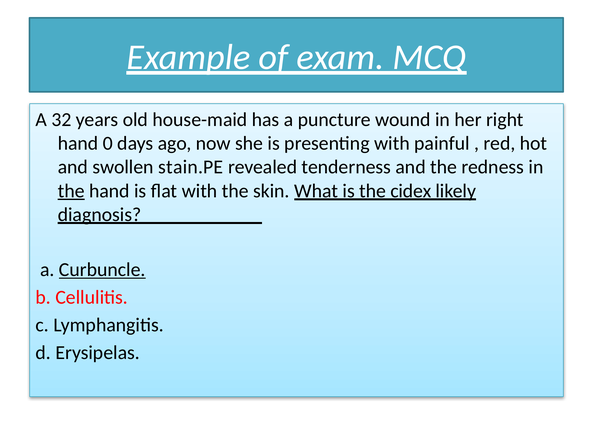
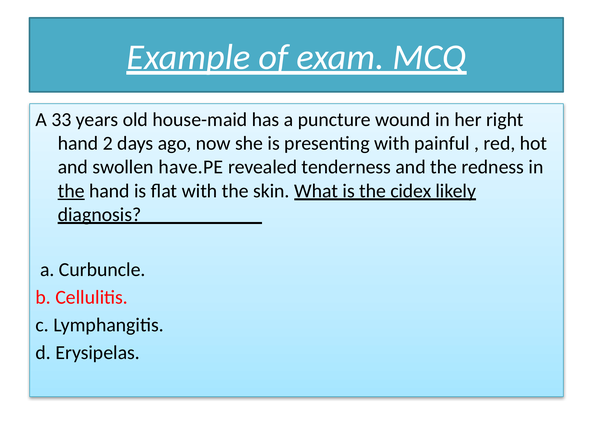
32: 32 -> 33 (61, 120)
0: 0 -> 2 (108, 144)
stain.PE: stain.PE -> have.PE (191, 167)
Curbuncle underline: present -> none (102, 270)
